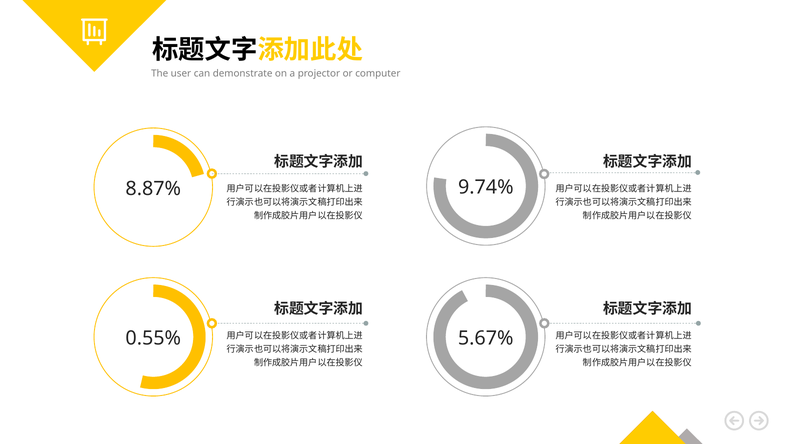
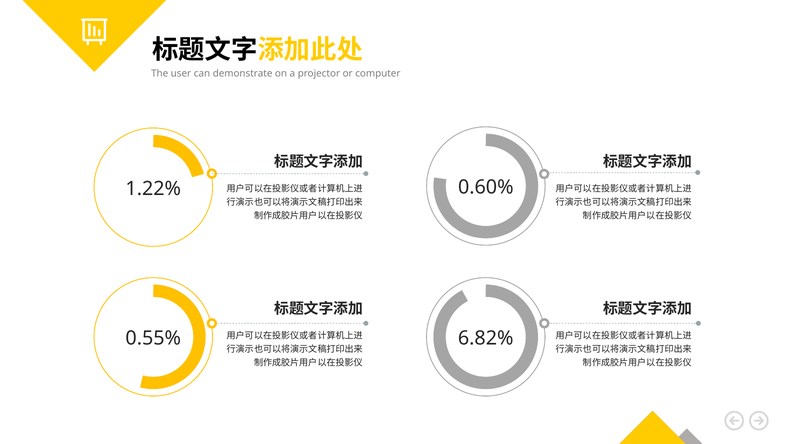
9.74%: 9.74% -> 0.60% (486, 188)
8.87%: 8.87% -> 1.22% (153, 189)
5.67%: 5.67% -> 6.82% (486, 338)
